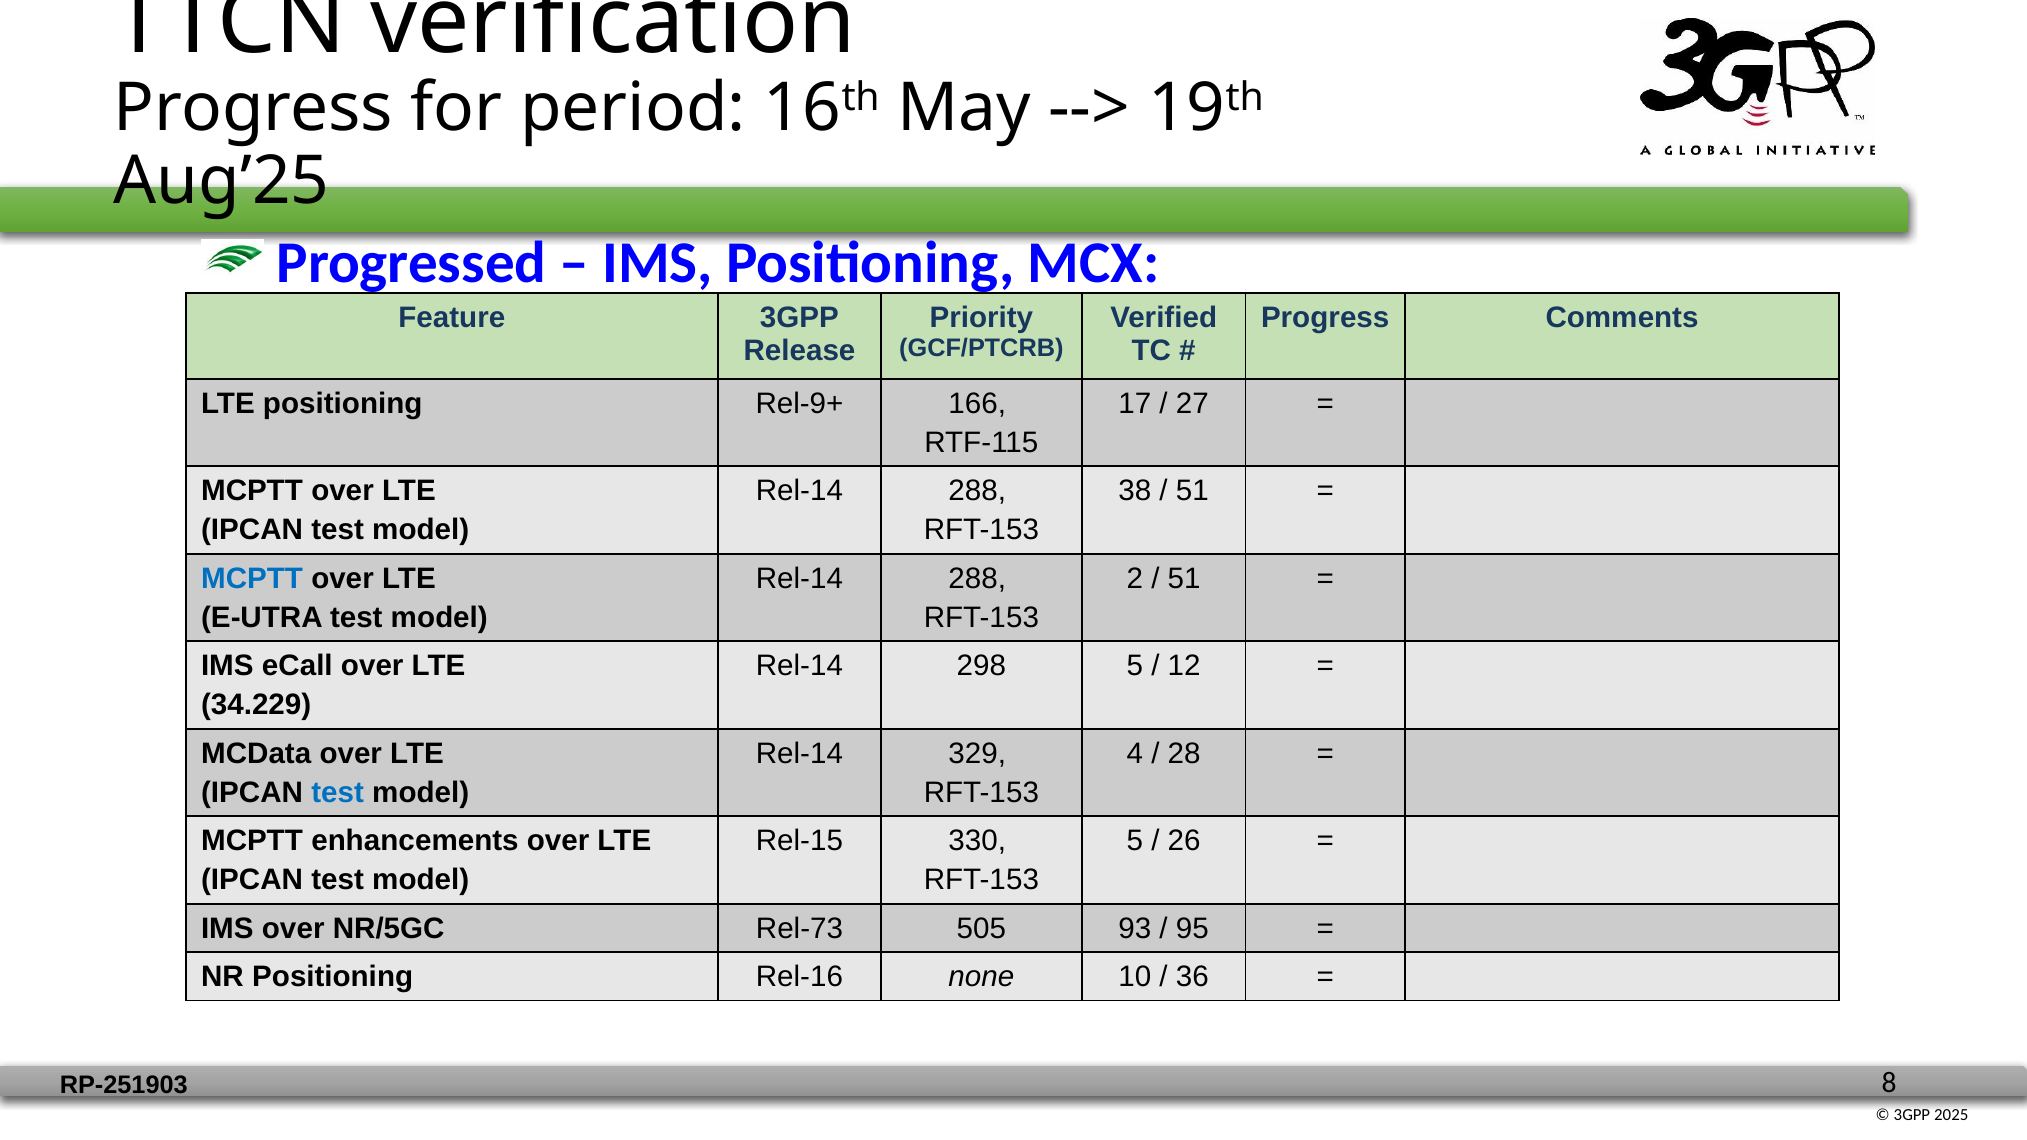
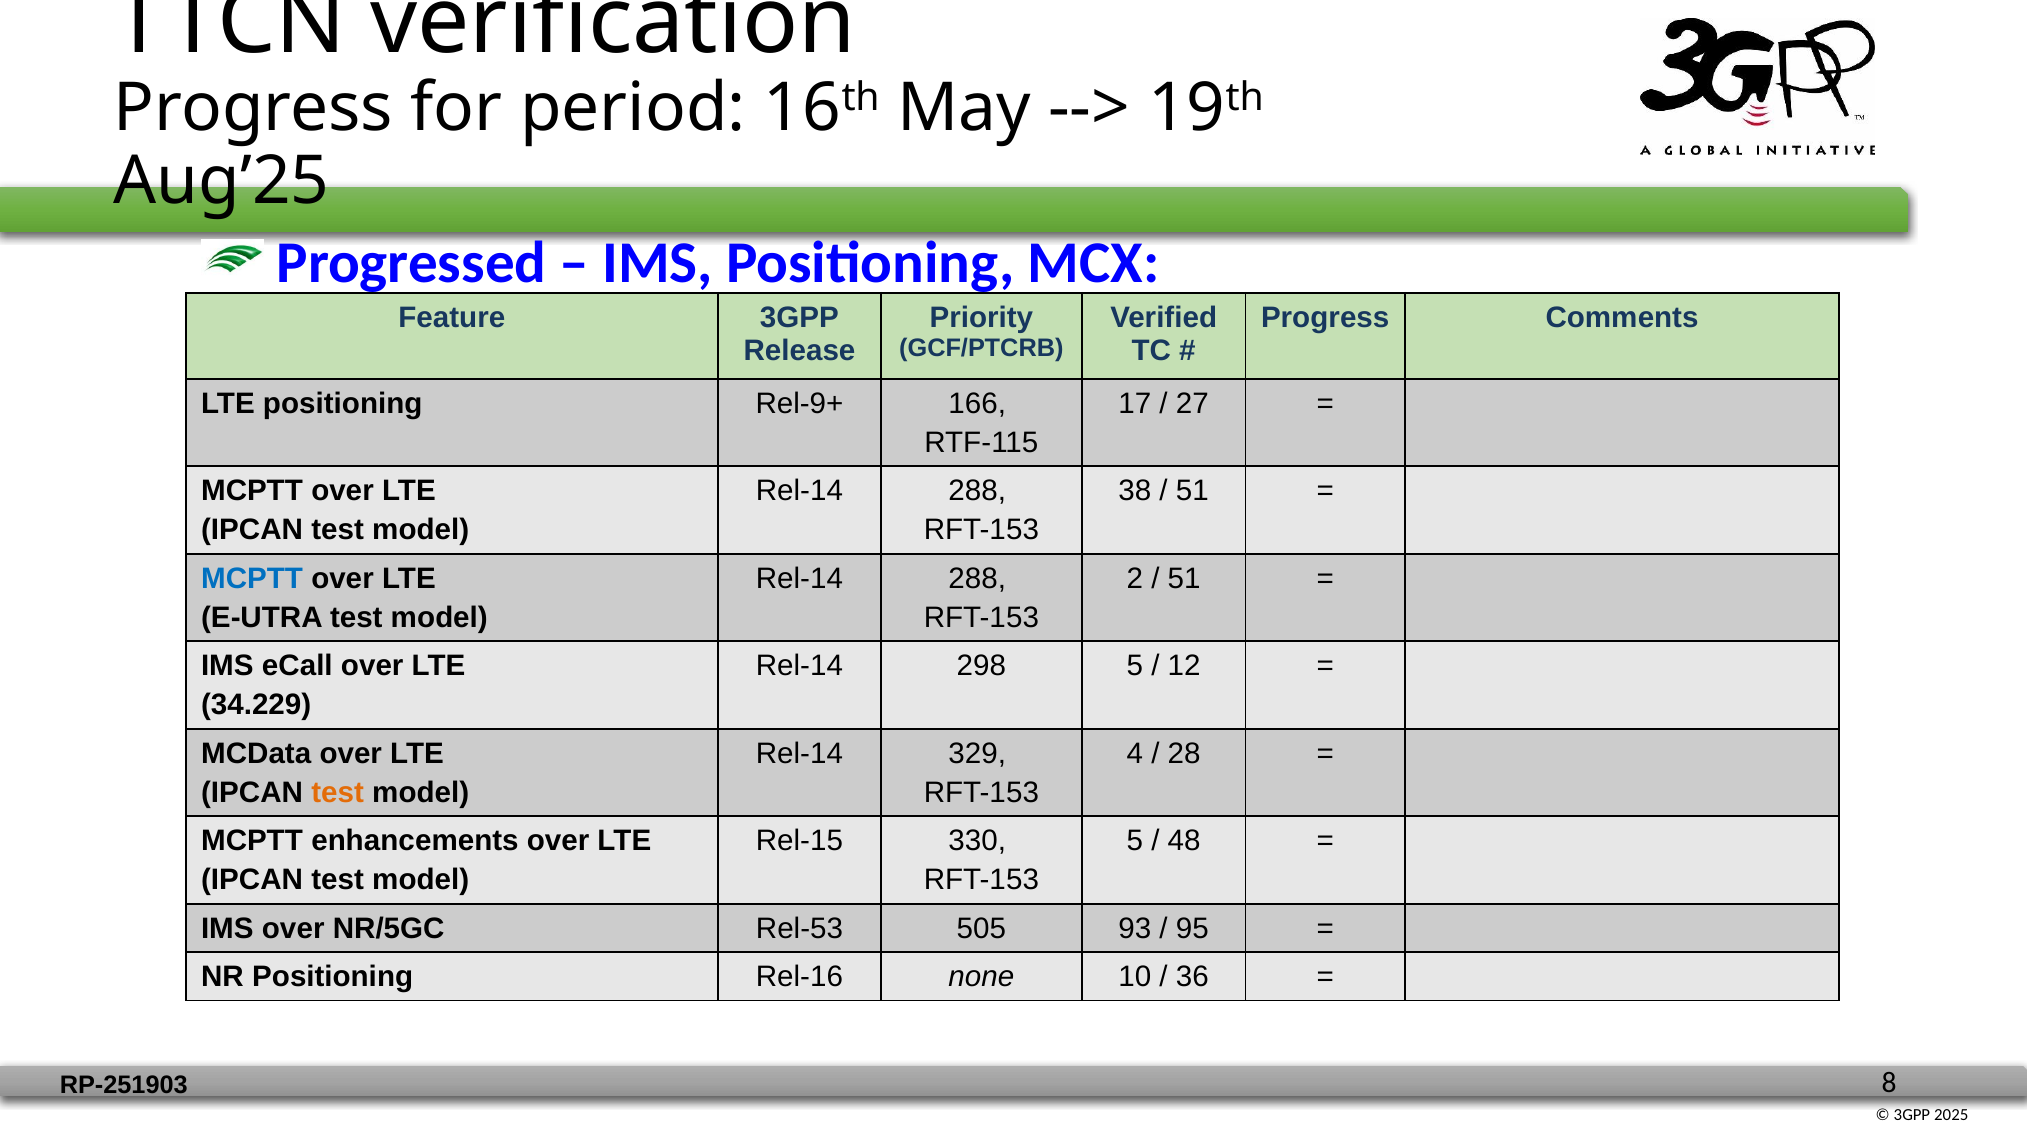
test colour: blue -> orange (338, 793)
26: 26 -> 48 (1184, 841)
Rel-73: Rel-73 -> Rel-53 (799, 929)
